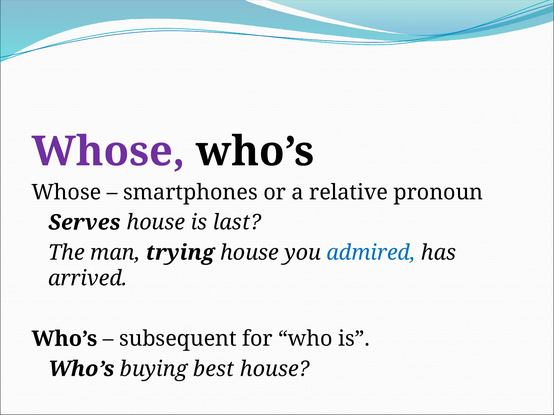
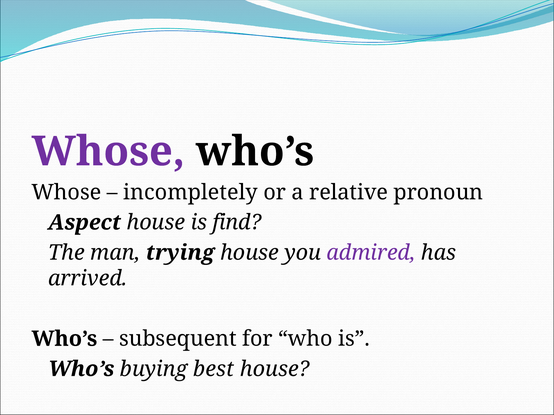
smartphones: smartphones -> incompletely (190, 193)
Serves: Serves -> Aspect (84, 223)
last: last -> find (237, 223)
admired colour: blue -> purple (371, 253)
